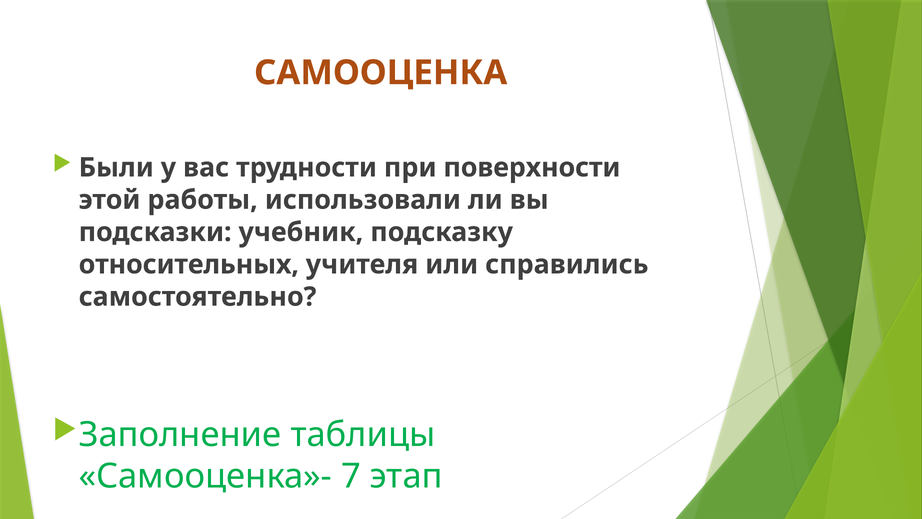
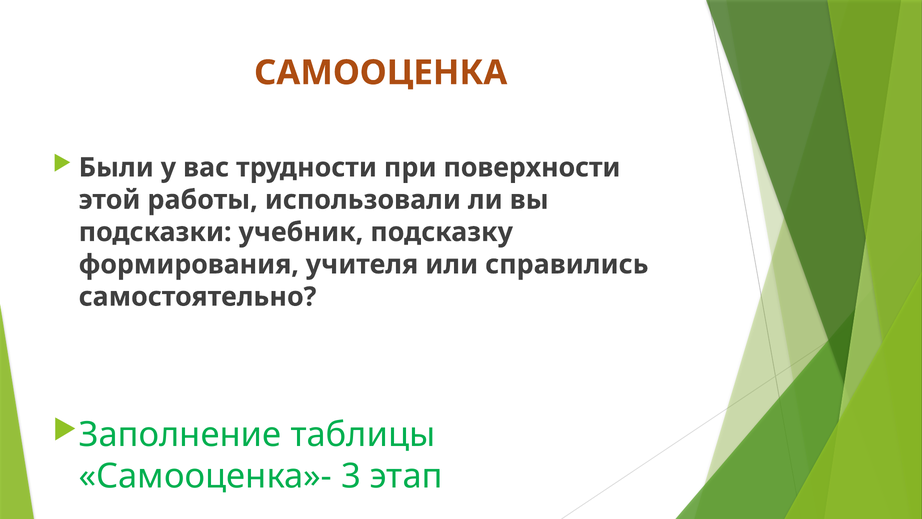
относительных: относительных -> формирования (189, 264)
7: 7 -> 3 (351, 476)
